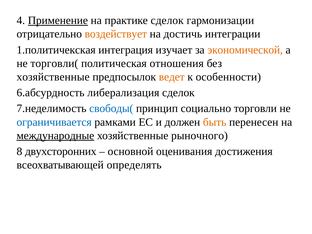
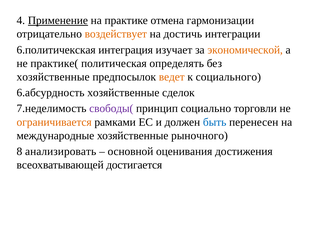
практике сделок: сделок -> отмена (167, 20)
1.политичекская: 1.политичекская -> 6.политичекская (56, 50)
торговли(: торговли( -> практике( (54, 63)
отношения: отношения -> определять (177, 63)
особенности: особенности -> социального (228, 77)
6.абсурдность либерализация: либерализация -> хозяйственные (123, 93)
свободы( colour: blue -> purple (111, 109)
ограничивается colour: blue -> orange (54, 122)
быть colour: orange -> blue (215, 122)
международные underline: present -> none (55, 136)
двухсторонних: двухсторонних -> анализировать (61, 151)
определять: определять -> достигается (134, 165)
